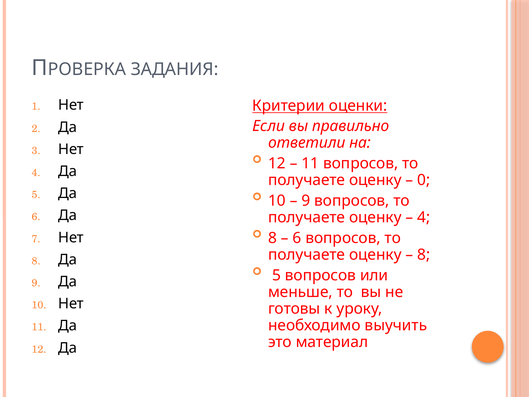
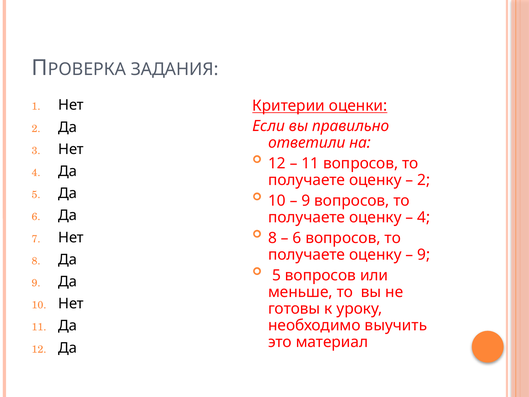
0: 0 -> 2 (424, 180)
8: 8 -> 9 (424, 255)
